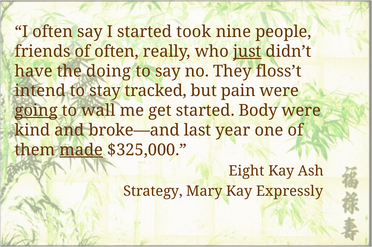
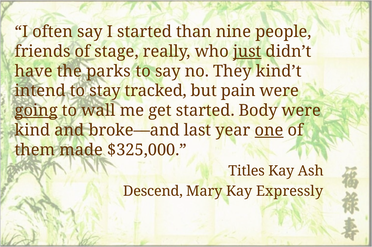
took: took -> than (194, 32)
of often: often -> stage (117, 51)
doing: doing -> parks (109, 71)
floss’t: floss’t -> kind’t (279, 71)
one underline: none -> present (269, 130)
made underline: present -> none (81, 150)
Eight: Eight -> Titles (247, 171)
Strategy: Strategy -> Descend (153, 191)
